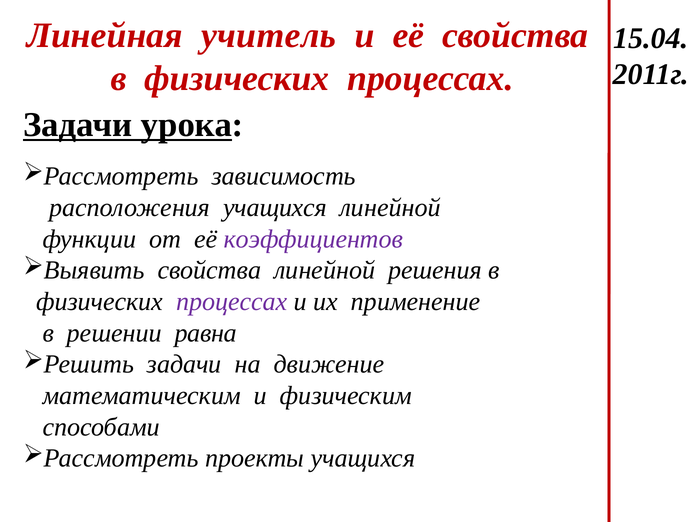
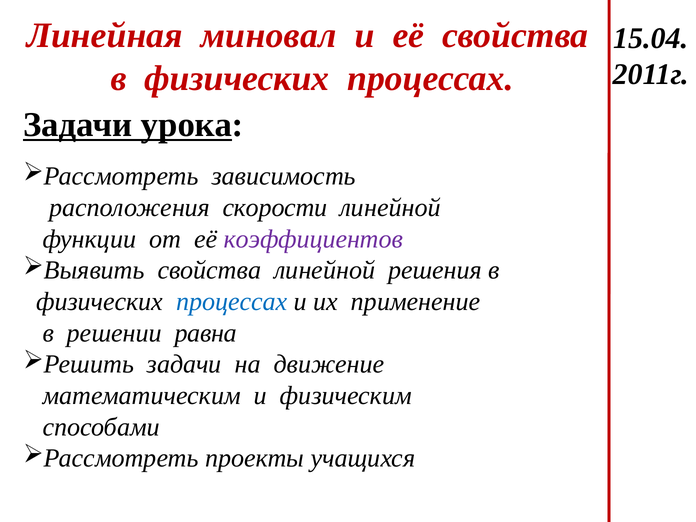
учитель: учитель -> миновал (269, 35)
расположения учащихся: учащихся -> скорости (275, 208)
процессах colour: purple -> blue (232, 302)
